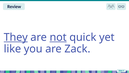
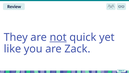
They underline: present -> none (16, 37)
